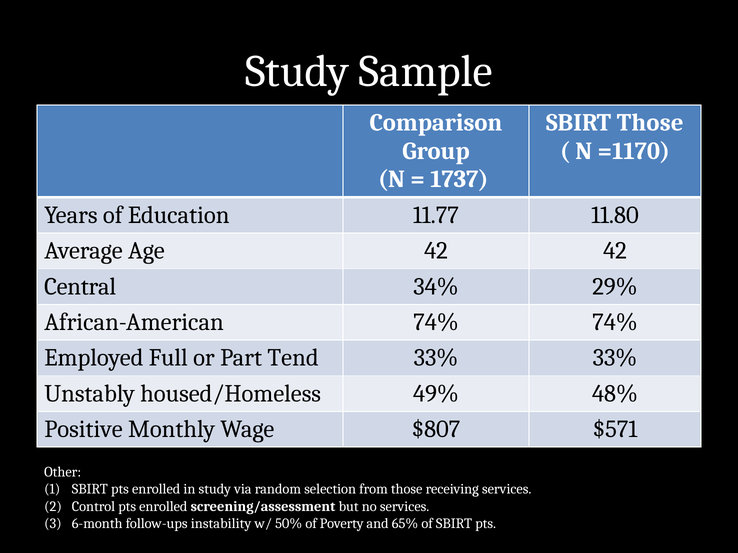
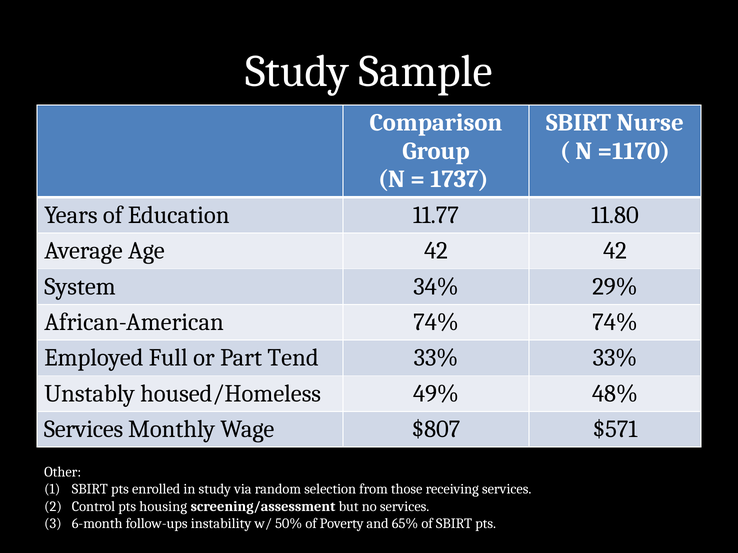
SBIRT Those: Those -> Nurse (650, 123)
Central: Central -> System (80, 287)
Positive: Positive -> Services (84, 430)
Control pts enrolled: enrolled -> housing (163, 507)
